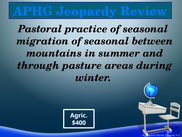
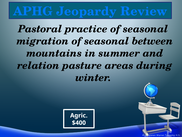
through: through -> relation (38, 65)
